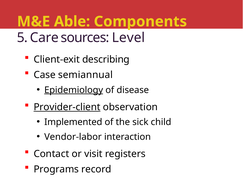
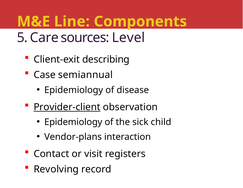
Able: Able -> Line (72, 22)
Epidemiology underline: present -> none (74, 90)
Implemented: Implemented -> Epidemiology (73, 122)
Vendor-labor: Vendor-labor -> Vendor-plans (73, 137)
Programs: Programs -> Revolving (56, 169)
